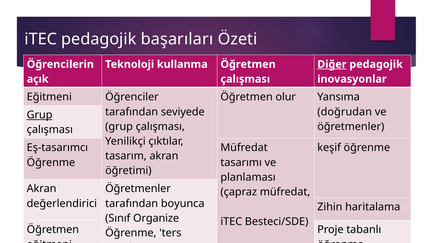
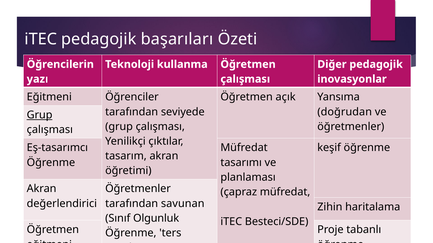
Diğer underline: present -> none (332, 64)
açık: açık -> yazı (38, 79)
olur: olur -> açık (286, 97)
boyunca: boyunca -> savunan (183, 204)
Organize: Organize -> Olgunluk (156, 219)
